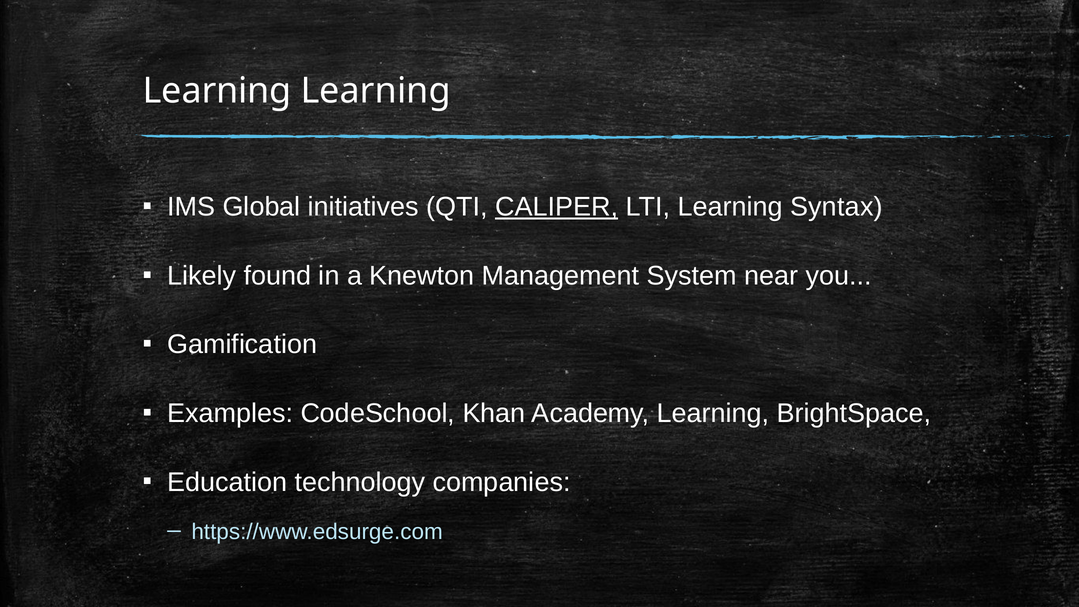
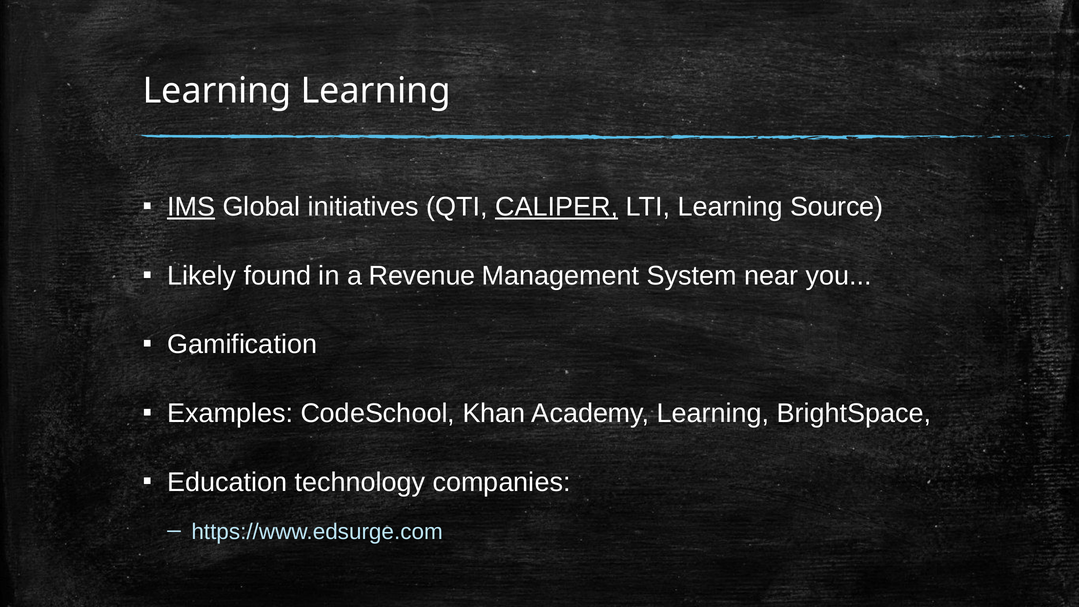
IMS underline: none -> present (191, 207)
Syntax: Syntax -> Source (837, 207)
Knewton: Knewton -> Revenue (422, 276)
